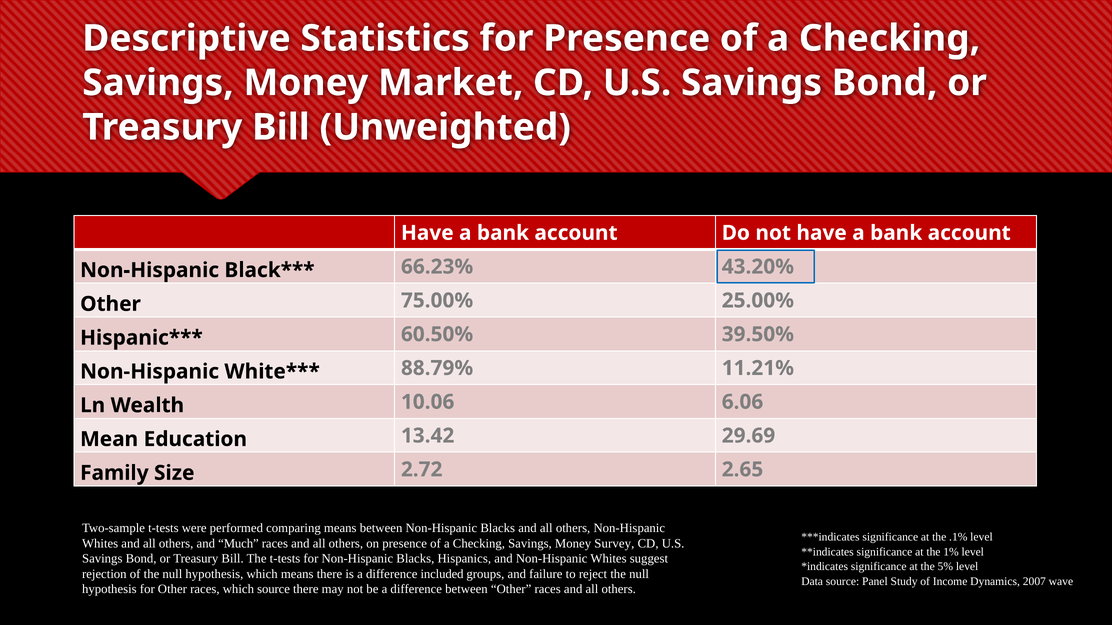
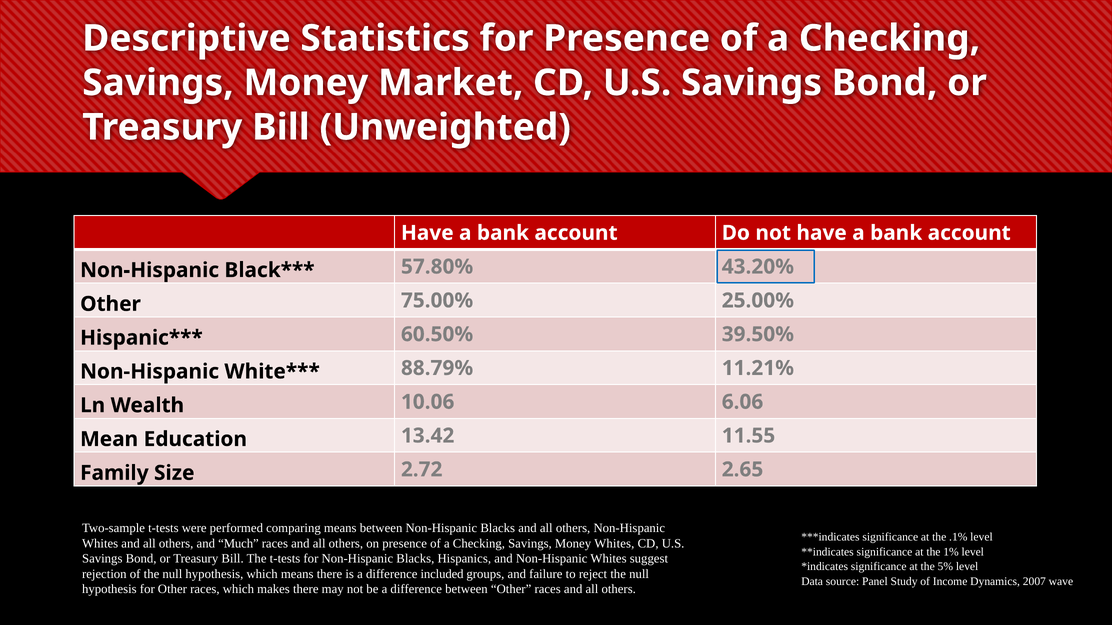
66.23%: 66.23% -> 57.80% (437, 267)
29.69: 29.69 -> 11.55 (748, 436)
Money Survey: Survey -> Whites (614, 544)
which source: source -> makes (274, 590)
